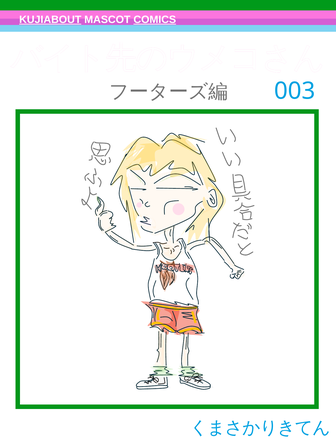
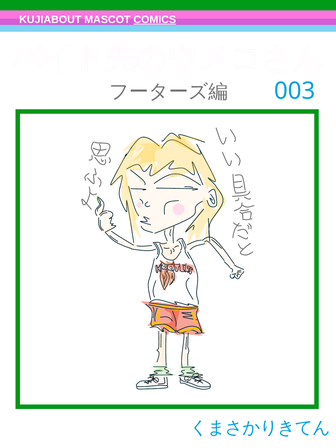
KUJIABOUT underline: present -> none (50, 19)
